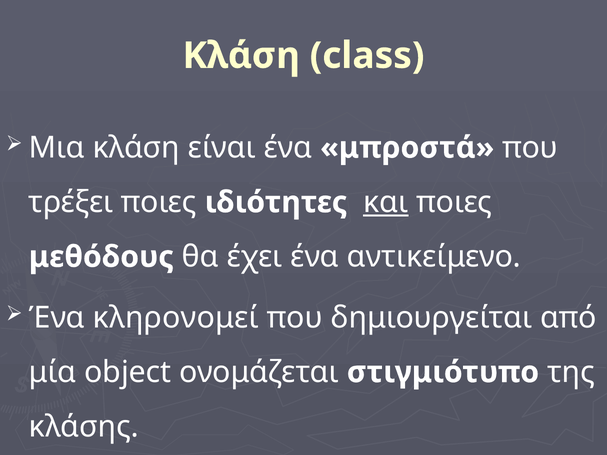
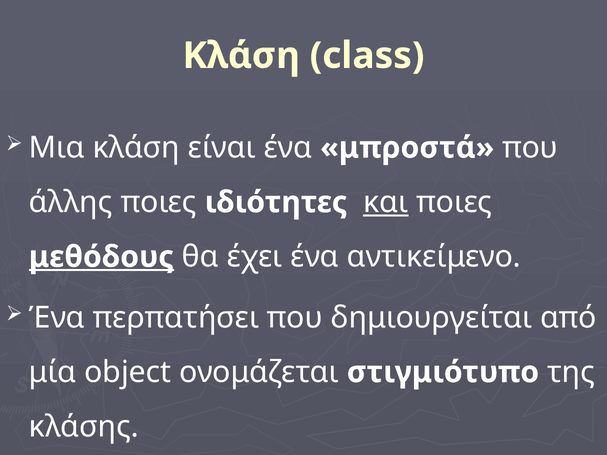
τρέξει: τρέξει -> άλλης (71, 202)
μεθόδους underline: none -> present (101, 257)
κληρονομεί: κληρονομεί -> περπατήσει (176, 318)
